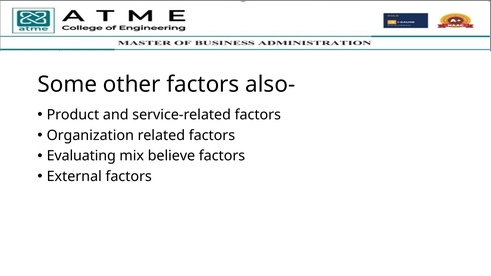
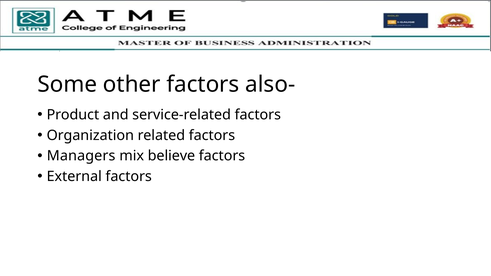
Evaluating: Evaluating -> Managers (81, 156)
